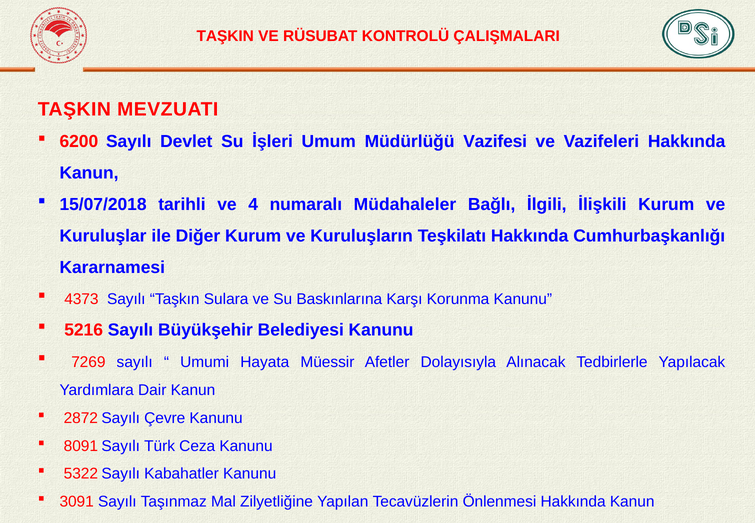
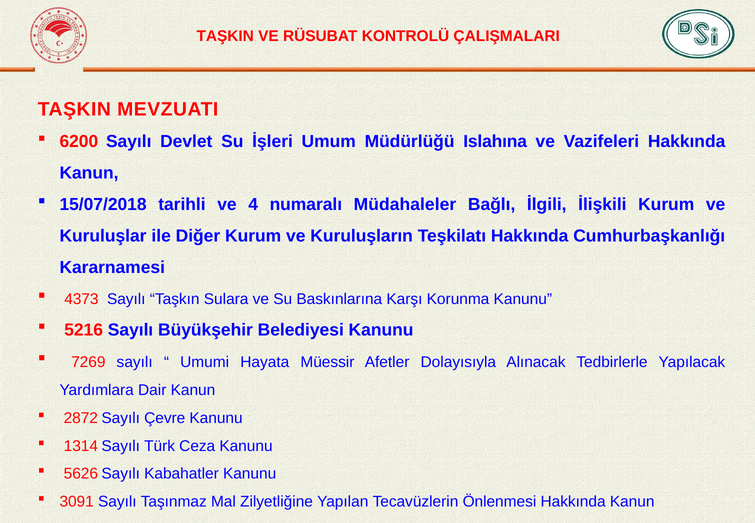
Vazifesi: Vazifesi -> Islahına (495, 142)
8091: 8091 -> 1314 (81, 446)
5322: 5322 -> 5626 (81, 474)
